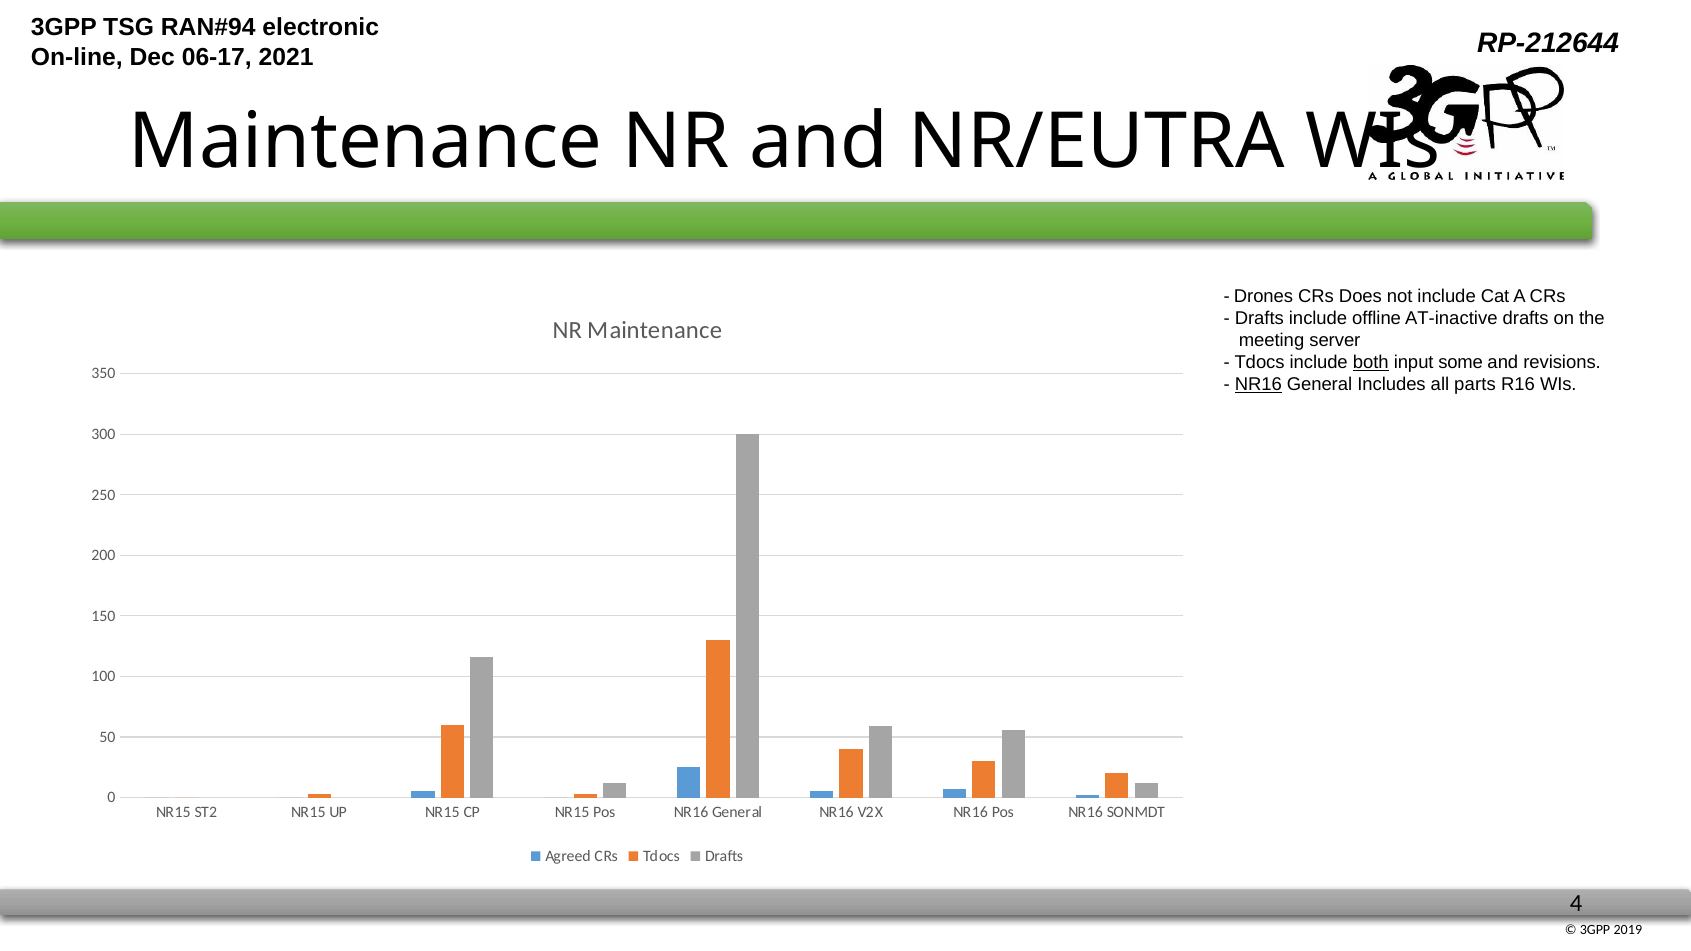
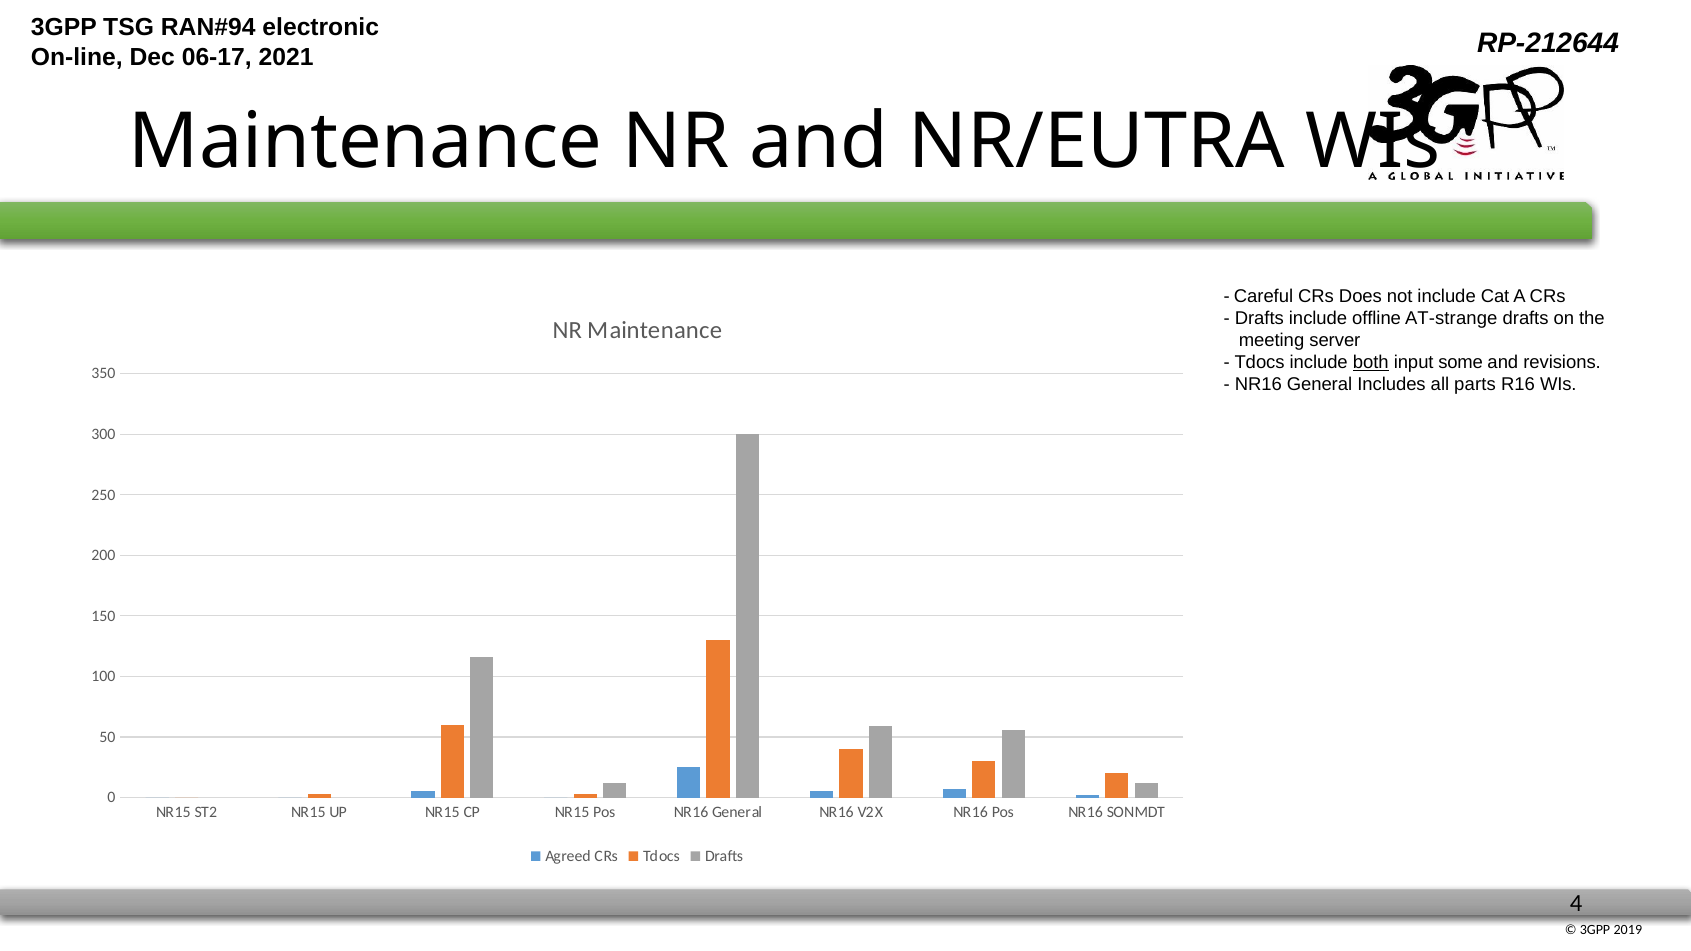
Drones: Drones -> Careful (1264, 296)
AT-inactive: AT-inactive -> AT-strange (1451, 318)
NR16 underline: present -> none (1258, 385)
